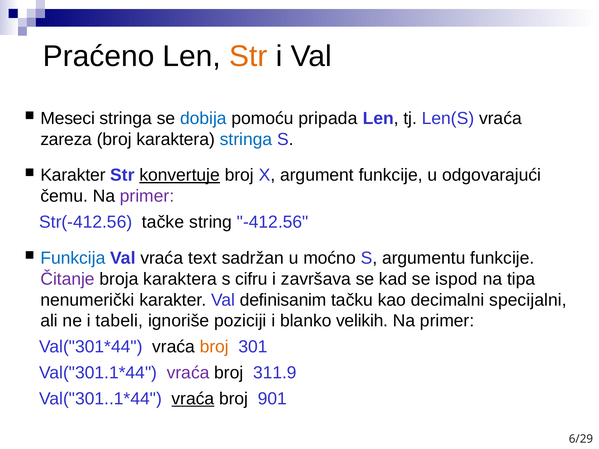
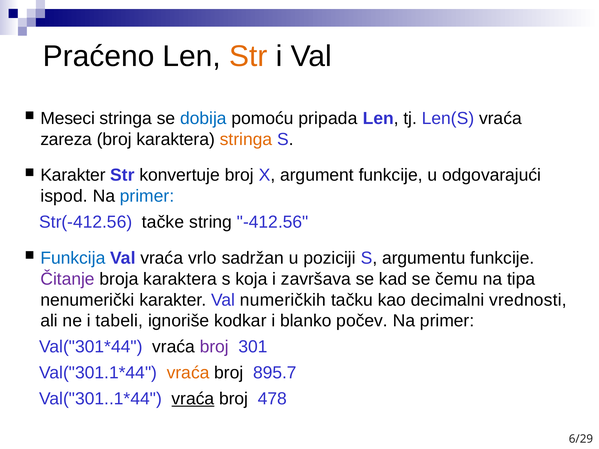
stringa colour: blue -> orange (246, 139)
konvertuje underline: present -> none (180, 175)
čemu: čemu -> ispod (64, 196)
primer colour: purple -> blue (147, 196)
text: text -> vrlo (202, 258)
moćno: moćno -> poziciji (330, 258)
cifru: cifru -> koja (251, 279)
ispod: ispod -> čemu (457, 279)
definisanim: definisanim -> numeričkih (283, 300)
specijalni: specijalni -> vrednosti (528, 300)
poziciji: poziciji -> kodkar (240, 321)
velikih: velikih -> počev (362, 321)
broj colour: orange -> purple (214, 347)
vraća colour: purple -> orange (188, 373)
311.9: 311.9 -> 895.7 (275, 373)
901: 901 -> 478 (272, 399)
